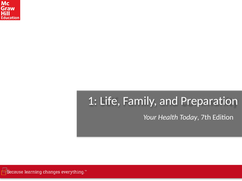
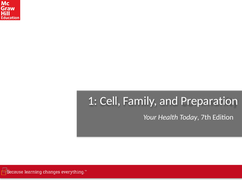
Life: Life -> Cell (110, 101)
